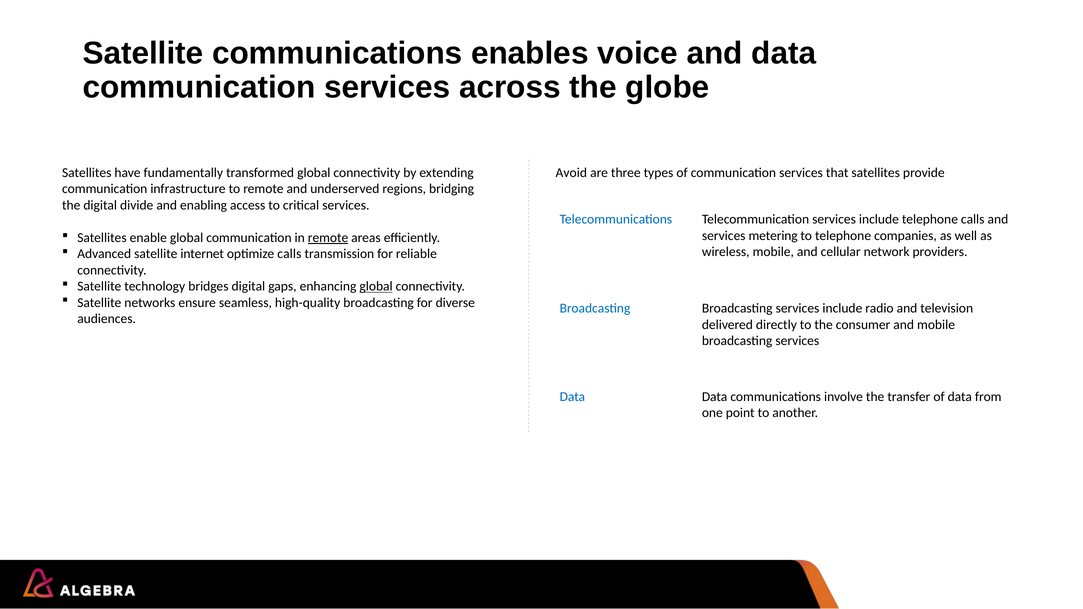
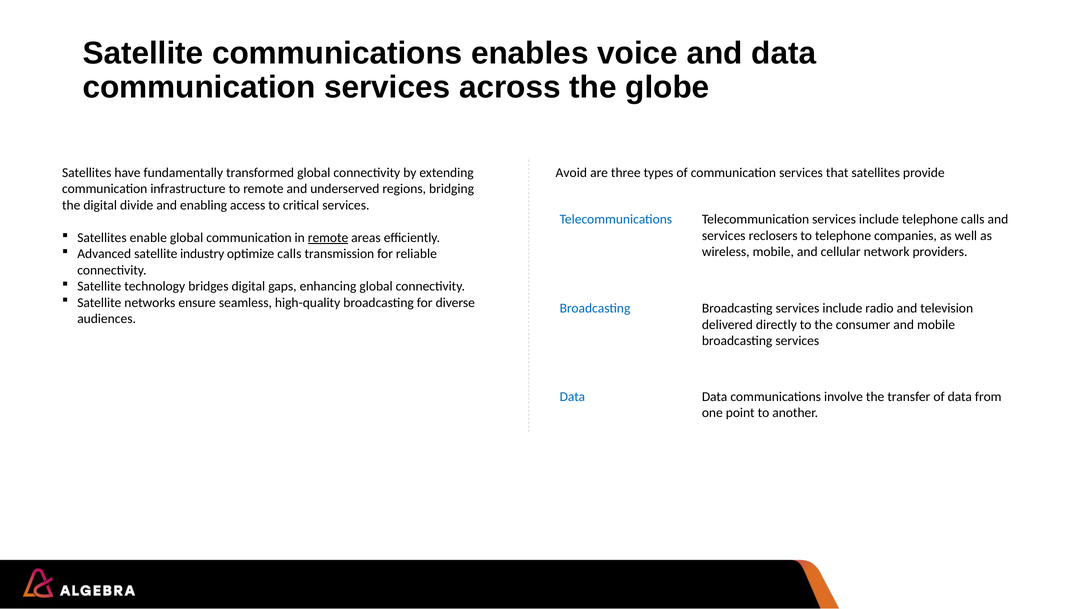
metering: metering -> reclosers (773, 236)
internet: internet -> industry (202, 254)
global underline: present -> none (376, 287)
